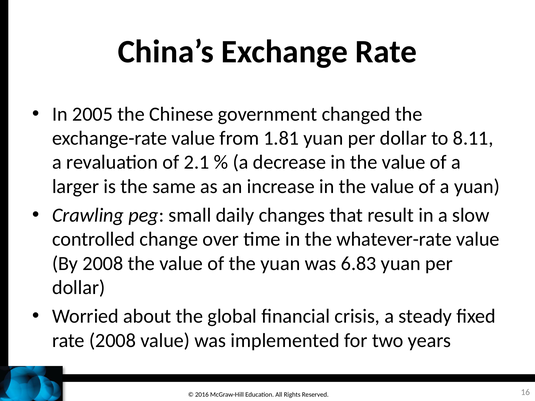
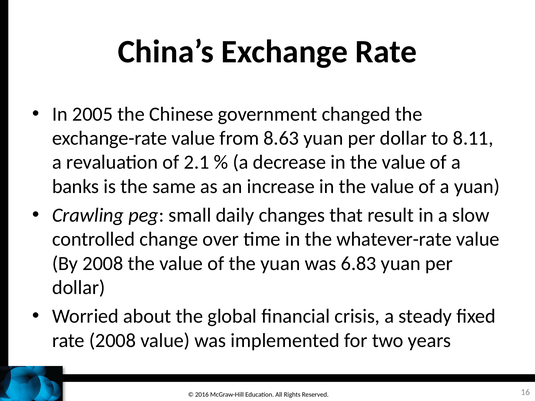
1.81: 1.81 -> 8.63 (281, 138)
larger: larger -> banks (76, 187)
